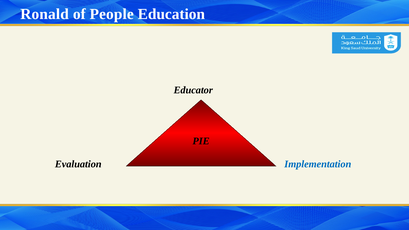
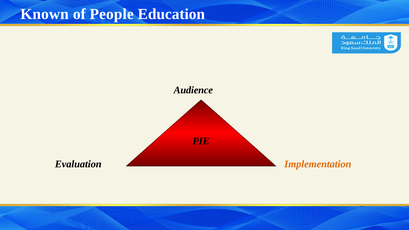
Ronald: Ronald -> Known (45, 14)
Educator: Educator -> Audience (193, 90)
Implementation colour: blue -> orange (318, 164)
